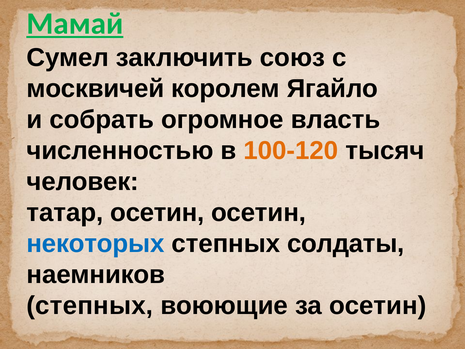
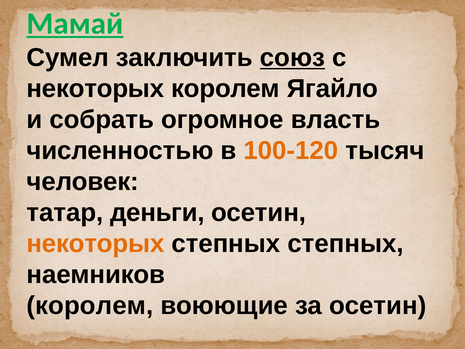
союз underline: none -> present (292, 57)
москвичей: москвичей -> некоторых (95, 88)
татар осетин: осетин -> деньги (157, 212)
некоторых colour: blue -> orange (95, 243)
степных солдаты: солдаты -> степных (346, 243)
степных: степных -> королем (90, 305)
